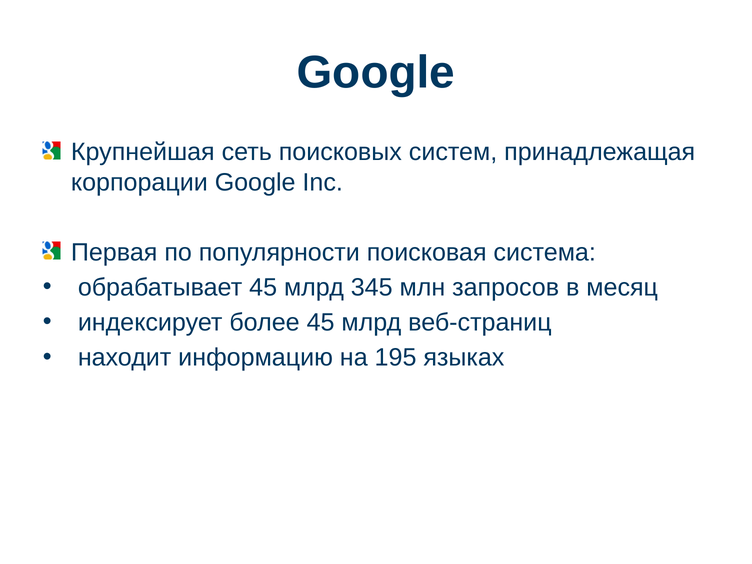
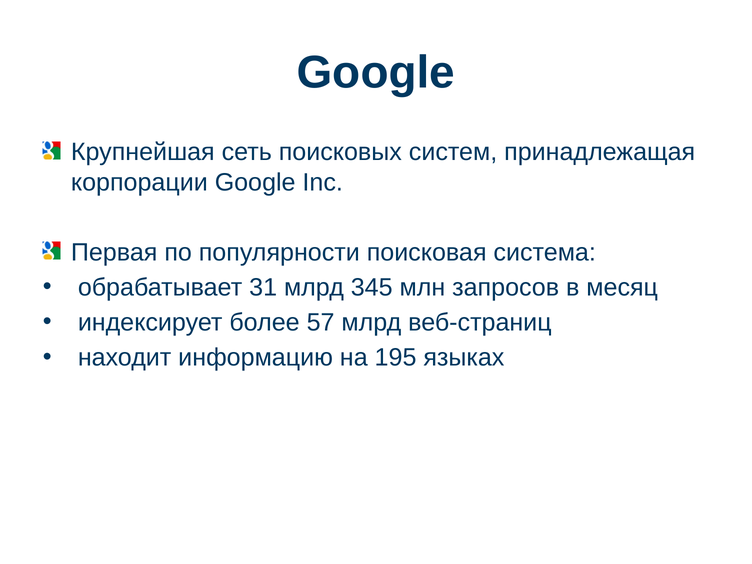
обрабатывает 45: 45 -> 31 (263, 287)
более 45: 45 -> 57 (321, 323)
